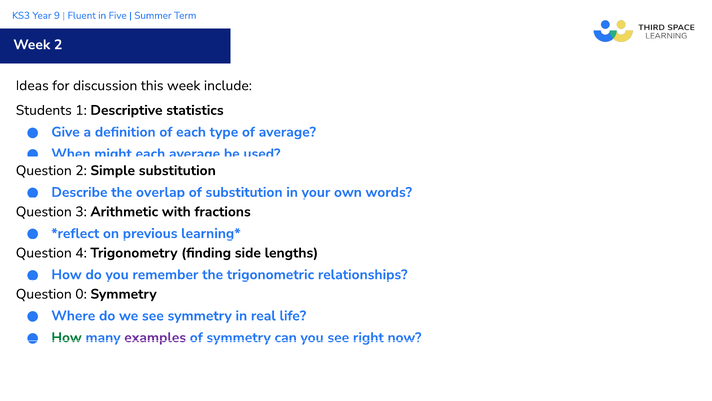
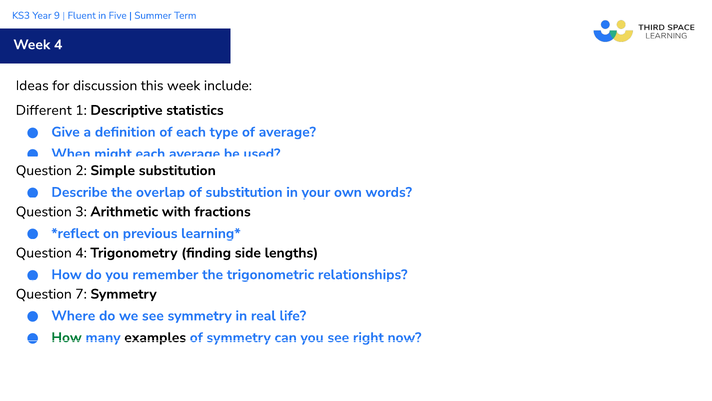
Week 2: 2 -> 4 (58, 45)
Students: Students -> Different (44, 110)
0: 0 -> 7 (81, 294)
examples colour: purple -> black (155, 337)
